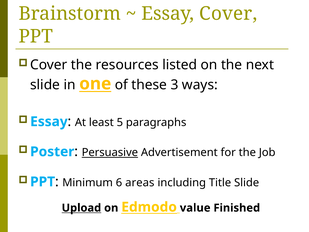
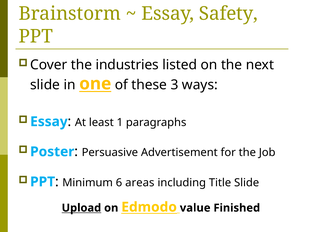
Essay Cover: Cover -> Safety (228, 14)
resources: resources -> industries (127, 65)
5: 5 -> 1 (120, 122)
Persuasive underline: present -> none (110, 152)
